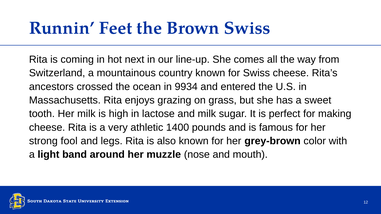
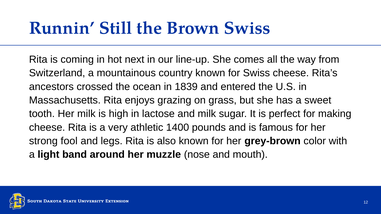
Feet: Feet -> Still (116, 28)
9934: 9934 -> 1839 (186, 87)
